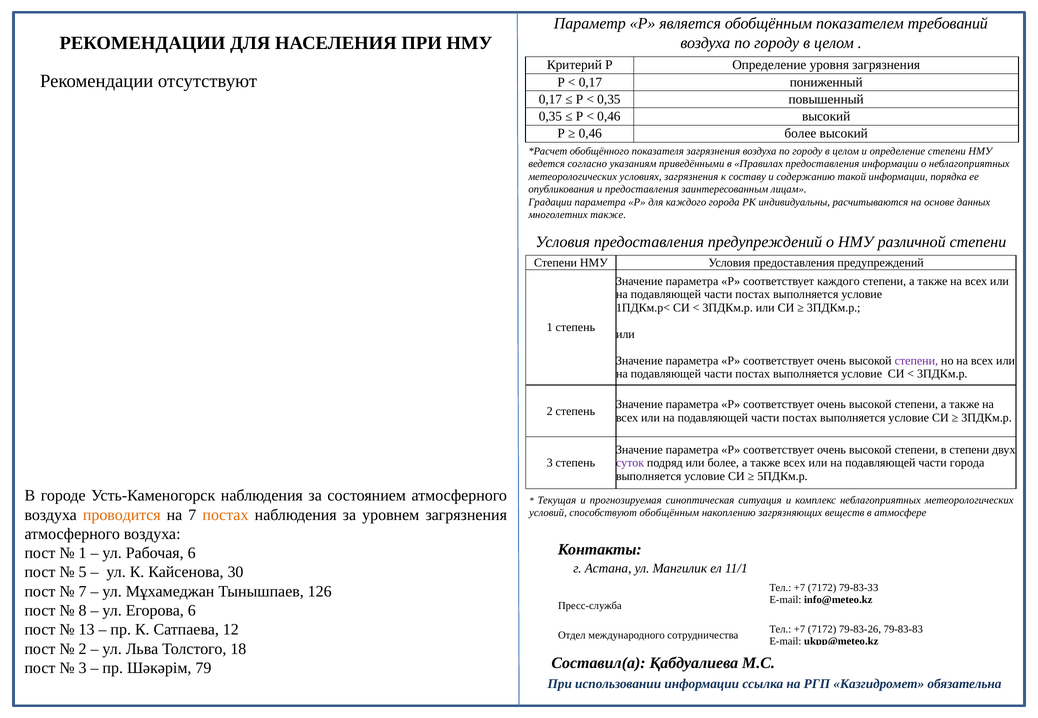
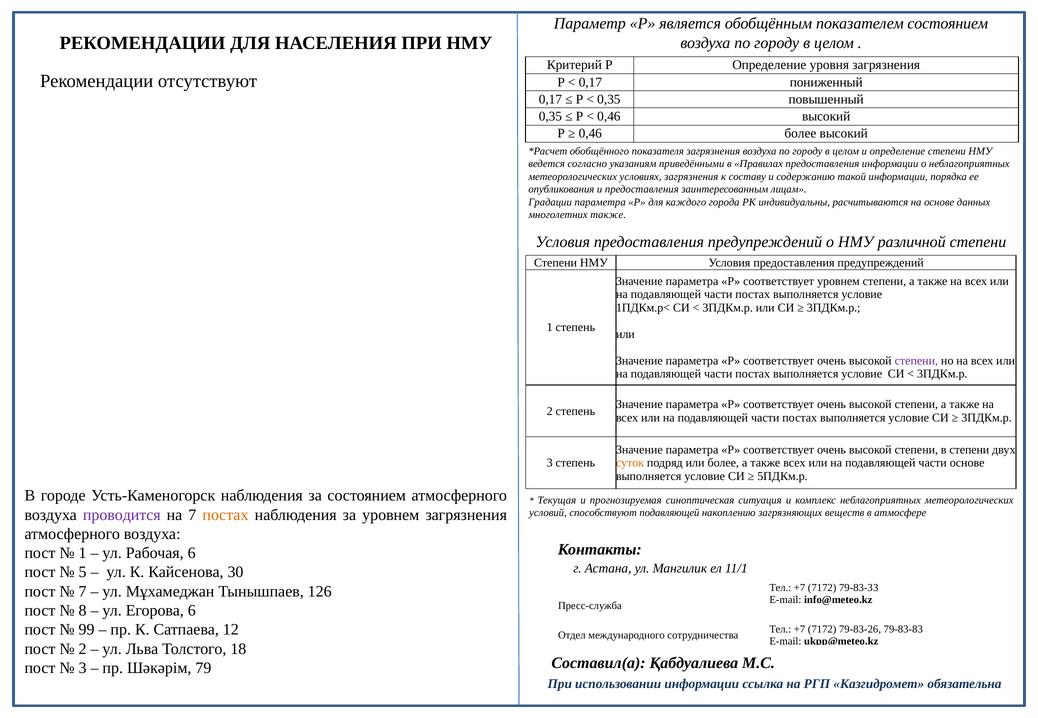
показателем требований: требований -> состоянием (948, 24)
соответствует каждого: каждого -> уровнем (838, 281)
суток colour: purple -> orange (630, 463)
части города: города -> основе (967, 463)
проводится colour: orange -> purple (122, 515)
способствуют обобщённым: обобщённым -> подавляющей (669, 513)
13: 13 -> 99 (87, 630)
